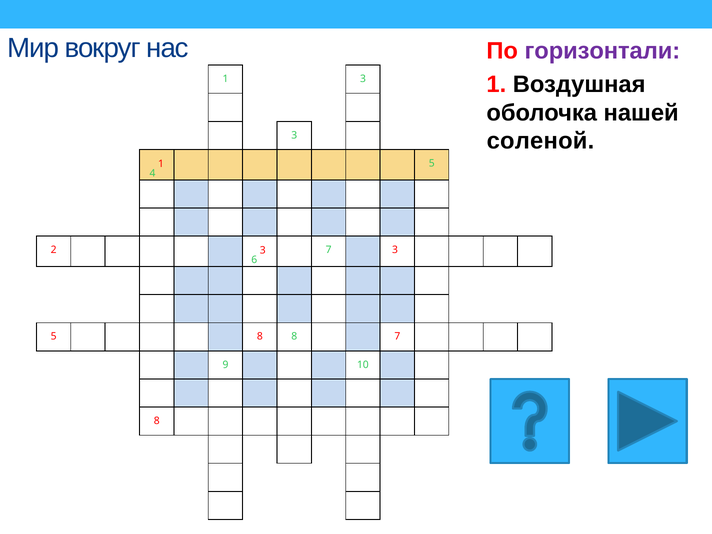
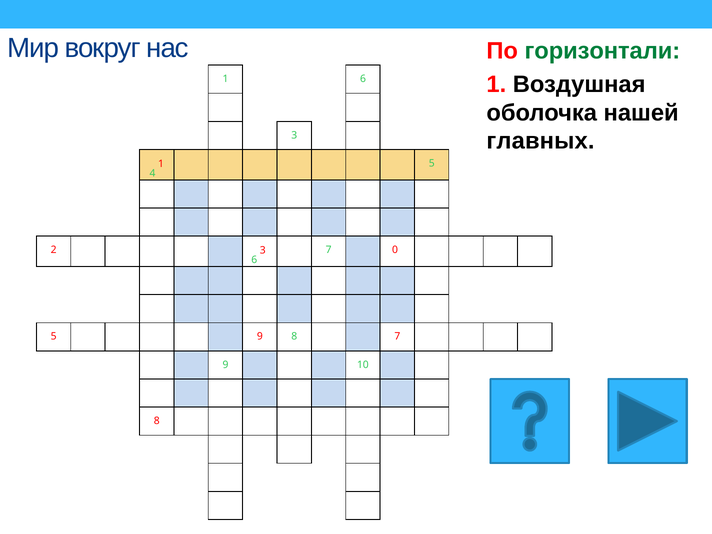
горизонтали colour: purple -> green (602, 51)
1 3: 3 -> 6 (363, 79)
соленой: соленой -> главных (540, 141)
7 3: 3 -> 0 (395, 250)
5 8: 8 -> 9 (260, 337)
